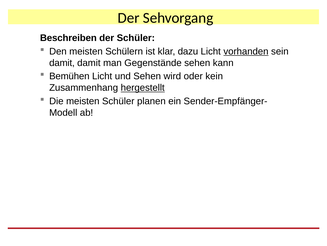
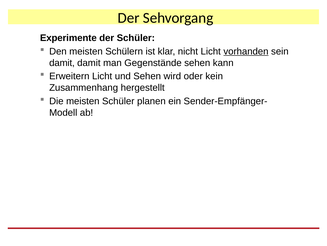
Beschreiben: Beschreiben -> Experimente (68, 38)
dazu: dazu -> nicht (188, 51)
Bemühen: Bemühen -> Erweitern (69, 76)
hergestellt underline: present -> none (143, 88)
